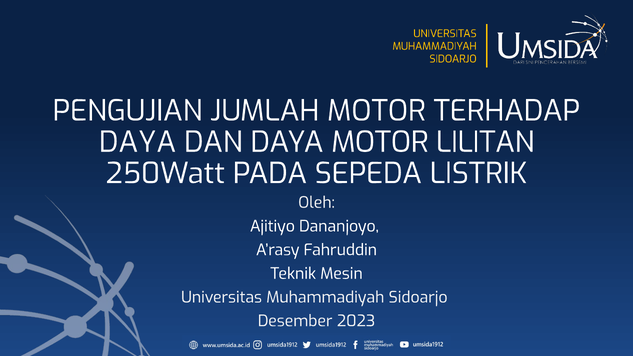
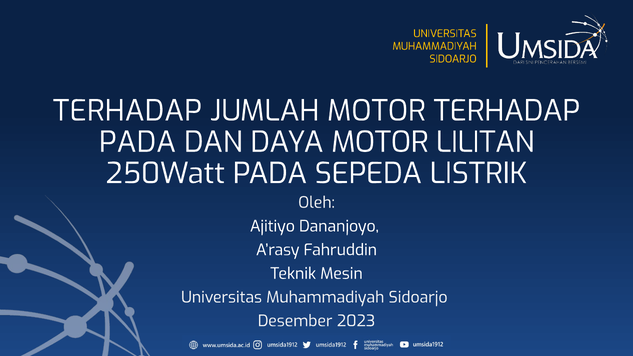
PENGUJIAN: PENGUJIAN -> TERHADAP (127, 111)
DAYA: DAYA -> PADA (137, 142)
